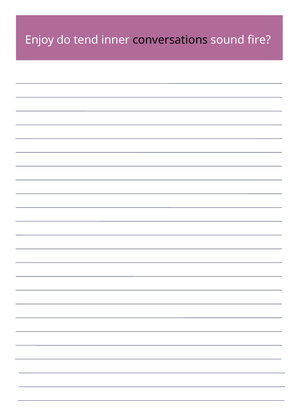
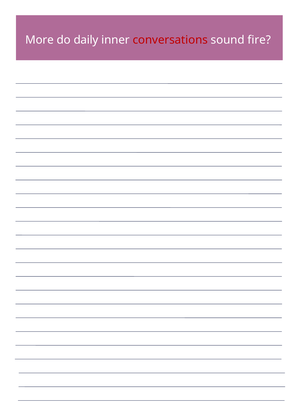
Enjoy: Enjoy -> More (40, 40)
tend: tend -> daily (86, 40)
conversations colour: black -> red (170, 40)
